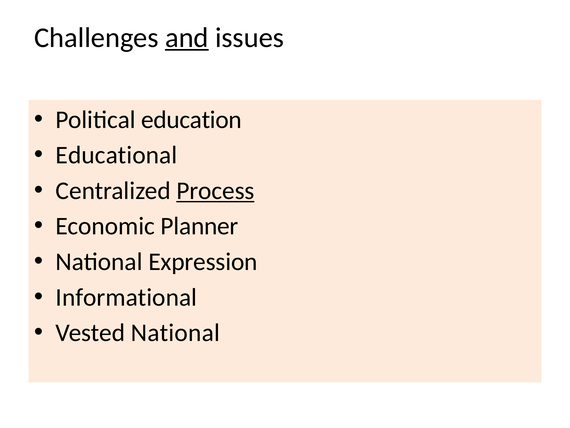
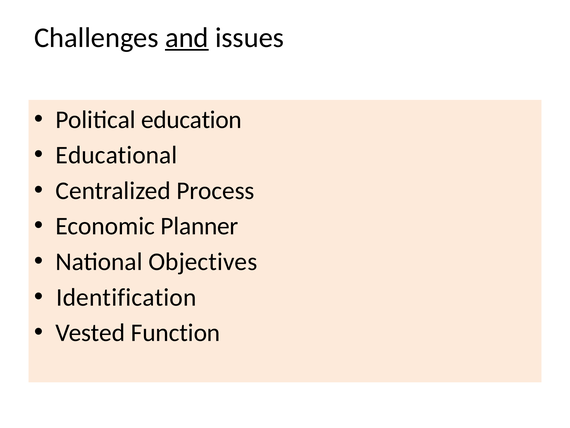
Process underline: present -> none (215, 191)
Expression: Expression -> Objectives (203, 261)
Informational: Informational -> Identification (126, 297)
Vested National: National -> Function (176, 332)
